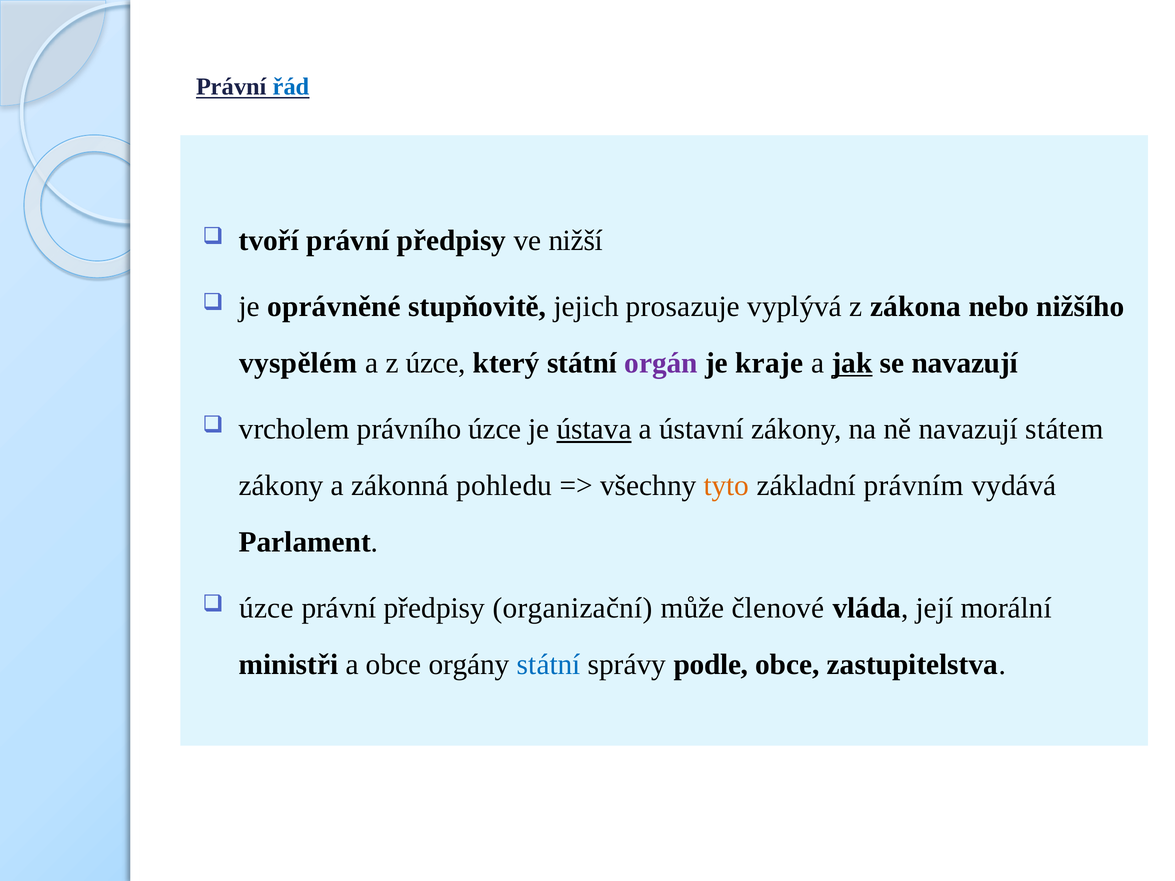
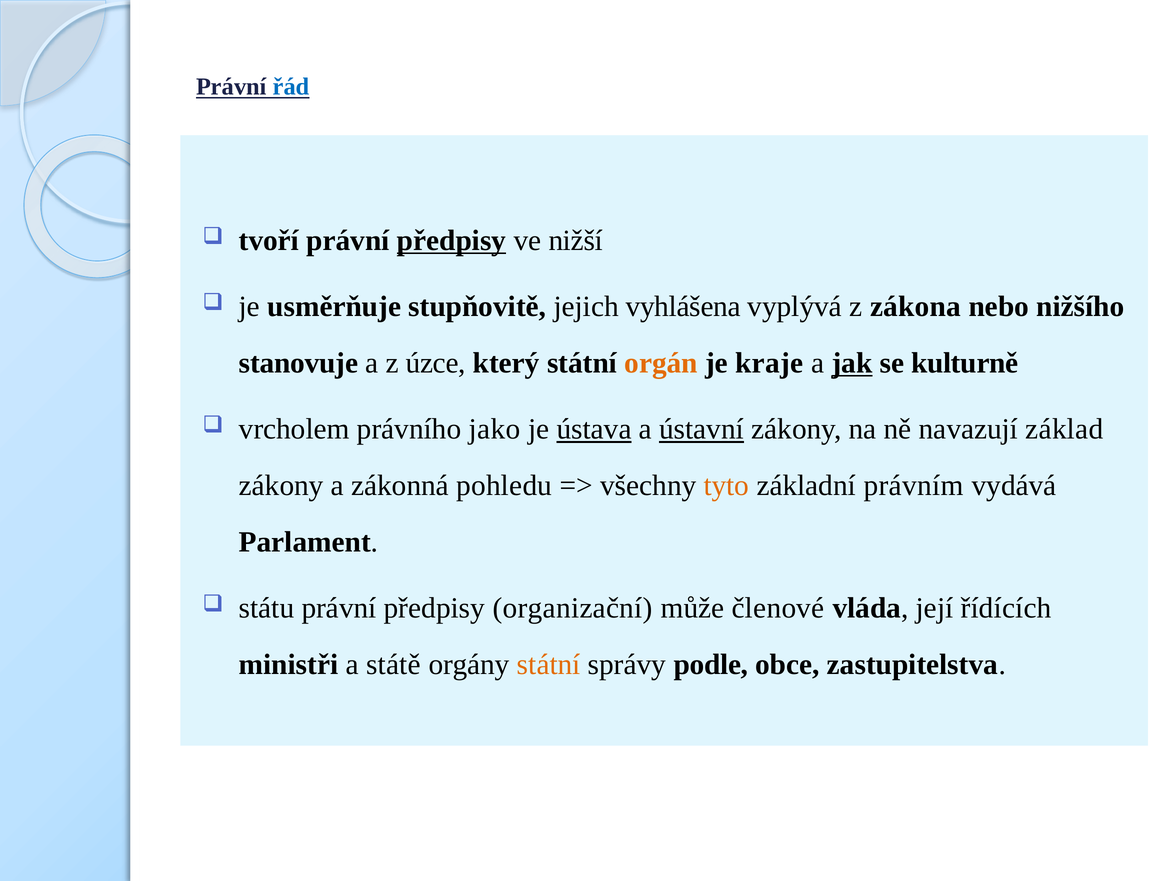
předpisy underline: none -> present (452, 241)
oprávněné: oprávněné -> usměrňuje (334, 307)
prosazuje: prosazuje -> vyhlášena (683, 307)
vyspělém: vyspělém -> stanovuje (298, 363)
orgán colour: purple -> orange (661, 363)
se navazují: navazují -> kulturně (965, 363)
právního úzce: úzce -> jako (495, 429)
ústavní underline: none -> present (702, 429)
státem: státem -> základ (1064, 429)
úzce: úzce -> státu (267, 608)
morální: morální -> řídících (1006, 608)
a obce: obce -> státě (393, 665)
státní colour: blue -> orange (549, 665)
